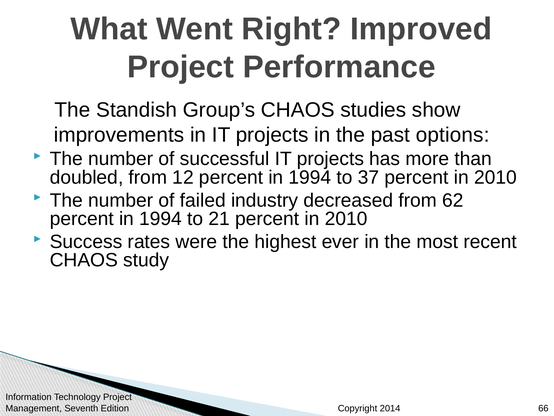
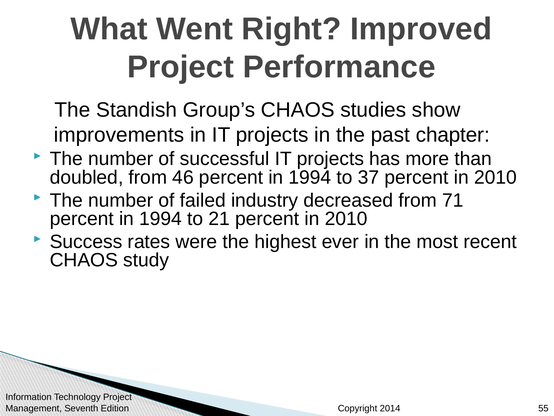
options: options -> chapter (453, 135)
12: 12 -> 46 (183, 177)
62: 62 -> 71 (453, 200)
66: 66 -> 55 (543, 408)
